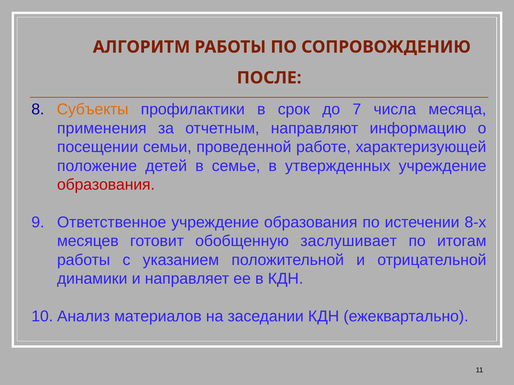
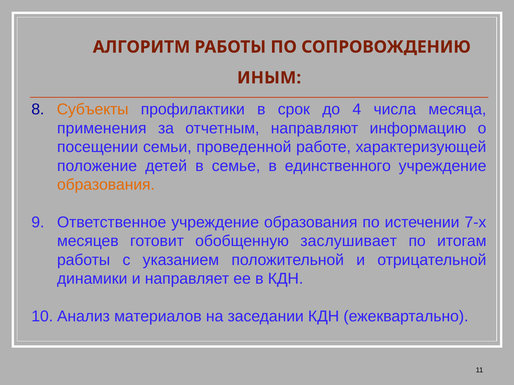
ПОСЛЕ: ПОСЛЕ -> ИНЫМ (269, 78)
7: 7 -> 4 (357, 110)
утвержденных: утвержденных -> единственного (338, 166)
образования colour: red -> orange (106, 185)
8-х: 8-х -> 7-х (475, 223)
